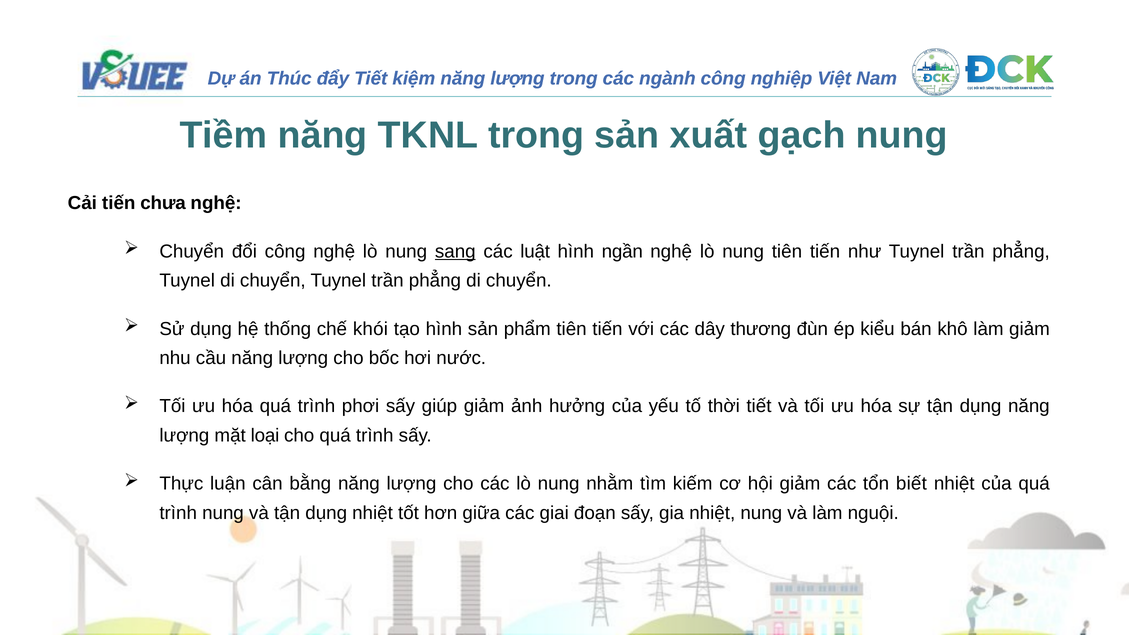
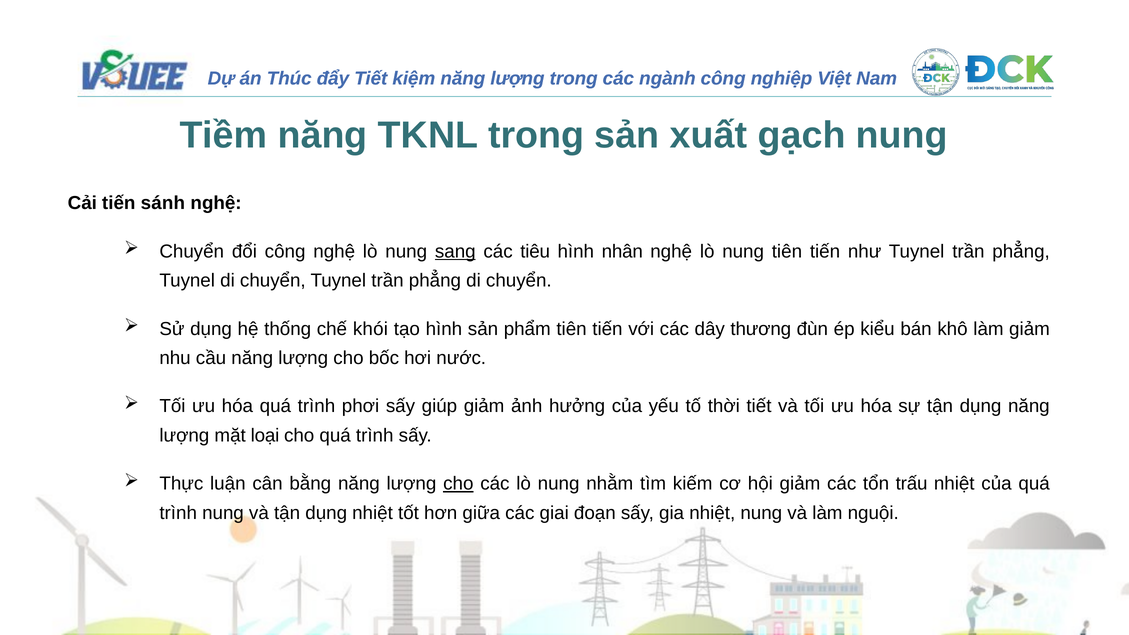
chưa: chưa -> sánh (163, 203)
luật: luật -> tiêu (535, 251)
ngần: ngần -> nhân (622, 251)
cho underline: none -> present (458, 484)
biết: biết -> trấu (912, 484)
